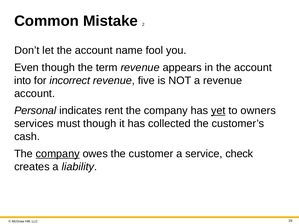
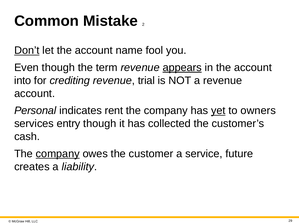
Don’t underline: none -> present (27, 50)
appears underline: none -> present (182, 68)
incorrect: incorrect -> crediting (70, 81)
five: five -> trial (146, 81)
must: must -> entry (69, 124)
check: check -> future (239, 154)
